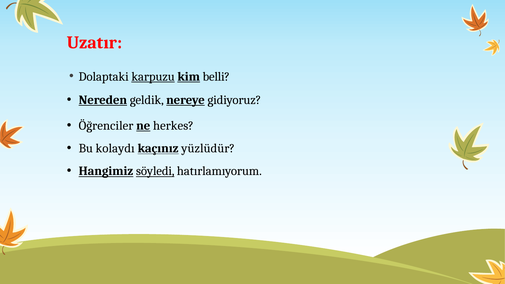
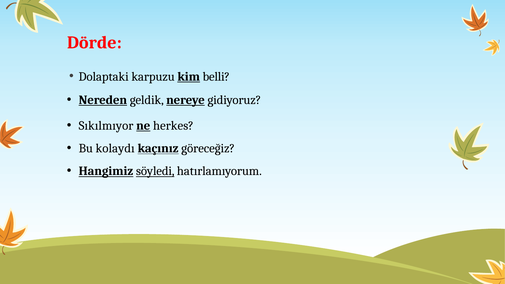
Uzatır: Uzatır -> Dörde (94, 43)
karpuzu underline: present -> none (153, 77)
Öğrenciler: Öğrenciler -> Sıkılmıyor (106, 126)
yüzlüdür: yüzlüdür -> göreceğiz (208, 148)
